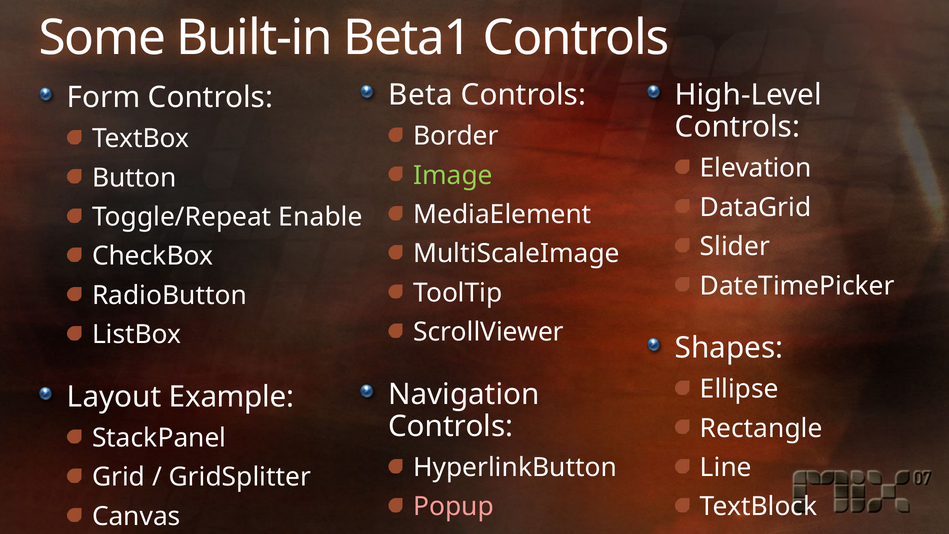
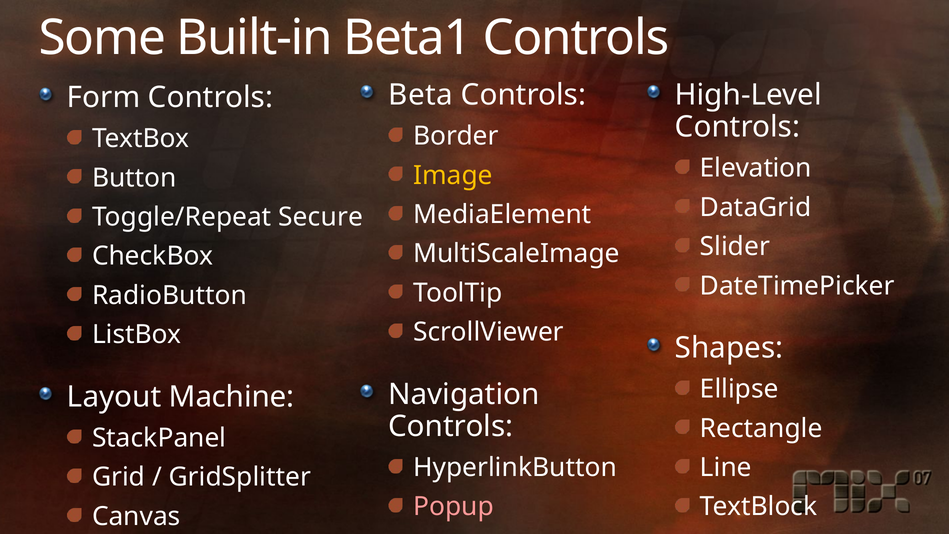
Image colour: light green -> yellow (453, 175)
Enable: Enable -> Secure (321, 217)
Example: Example -> Machine (231, 397)
